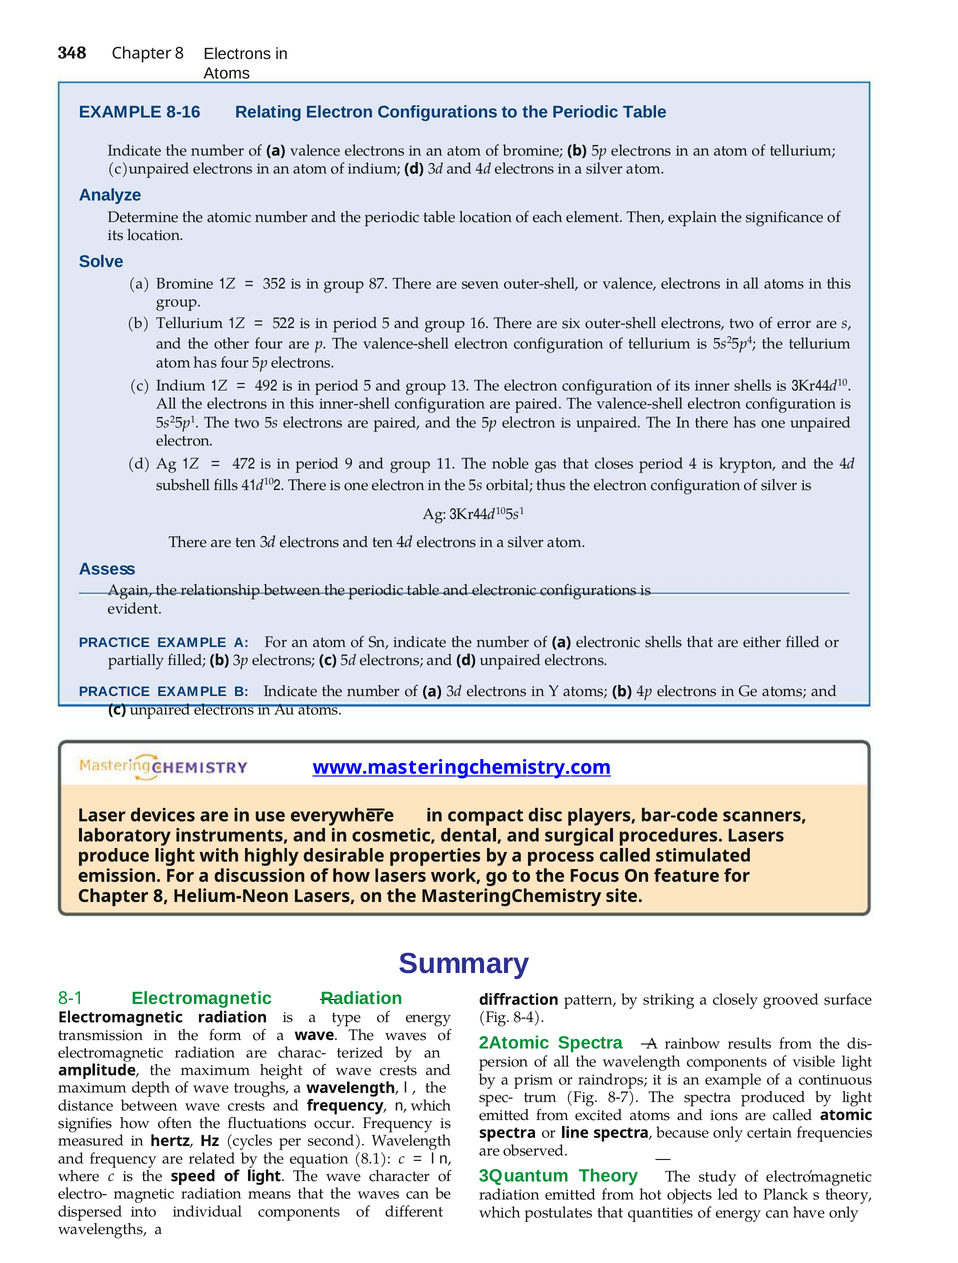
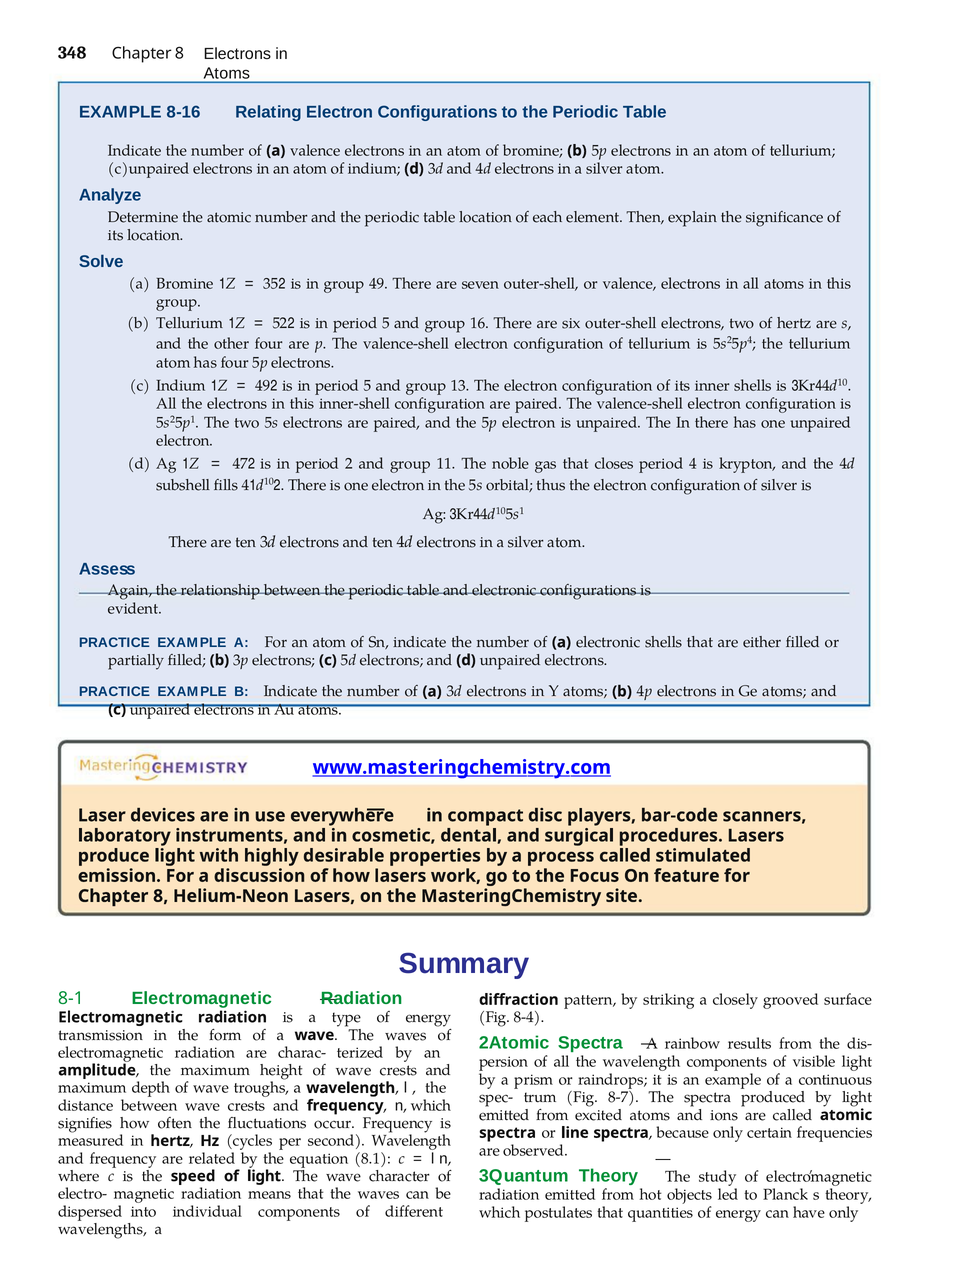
87: 87 -> 49 (379, 284)
of error: error -> hertz (794, 323)
9: 9 -> 2 (349, 463)
